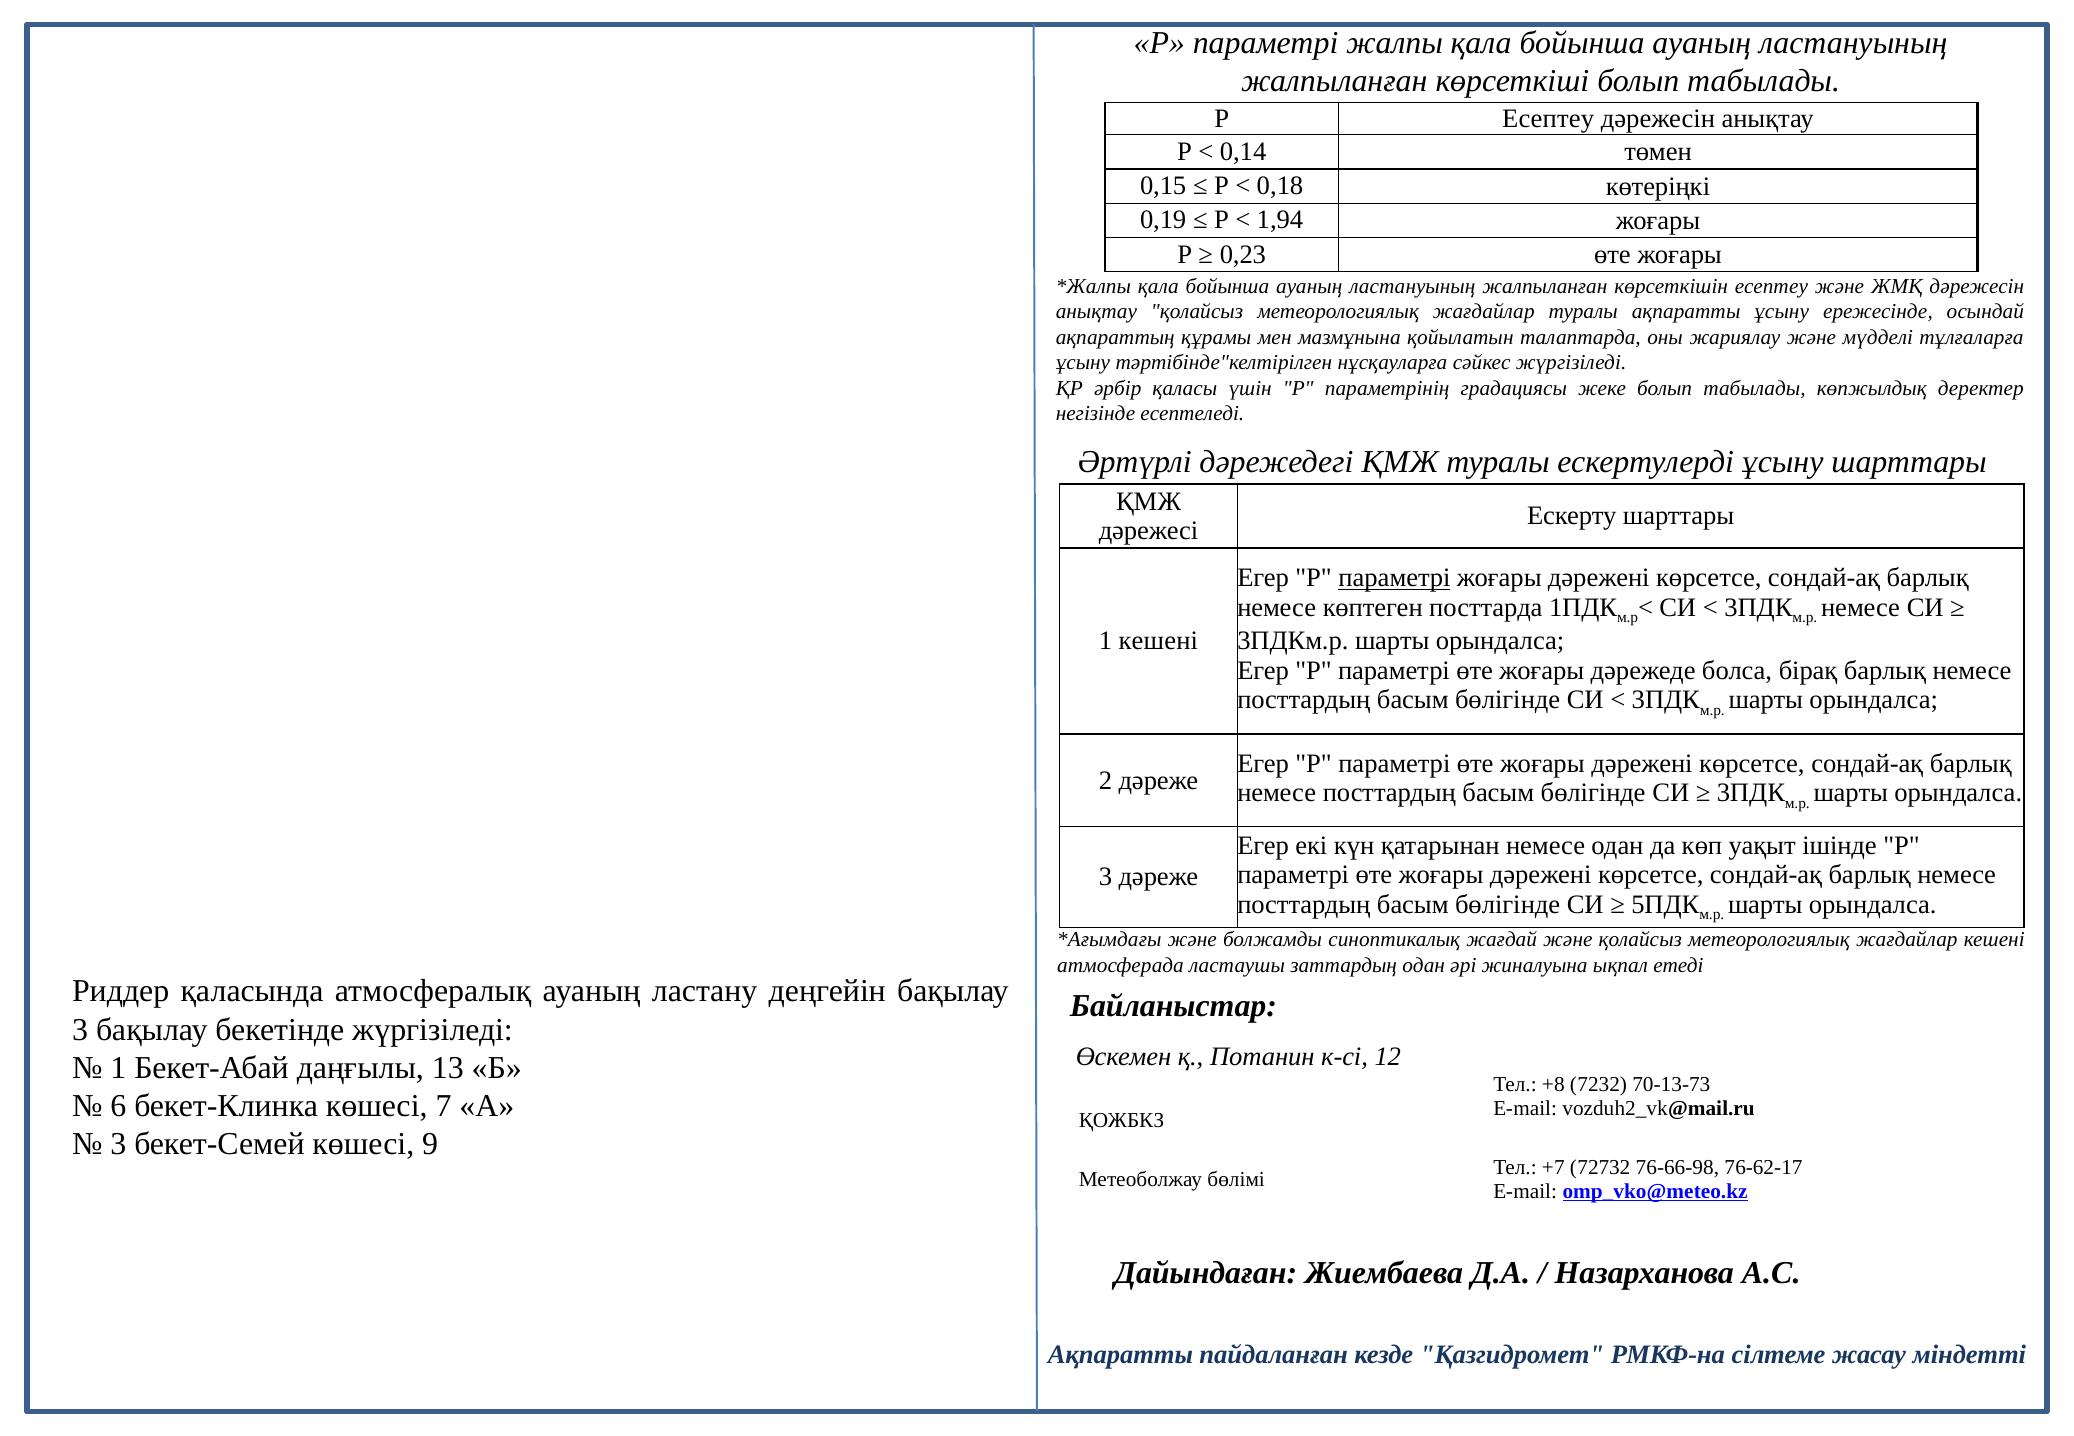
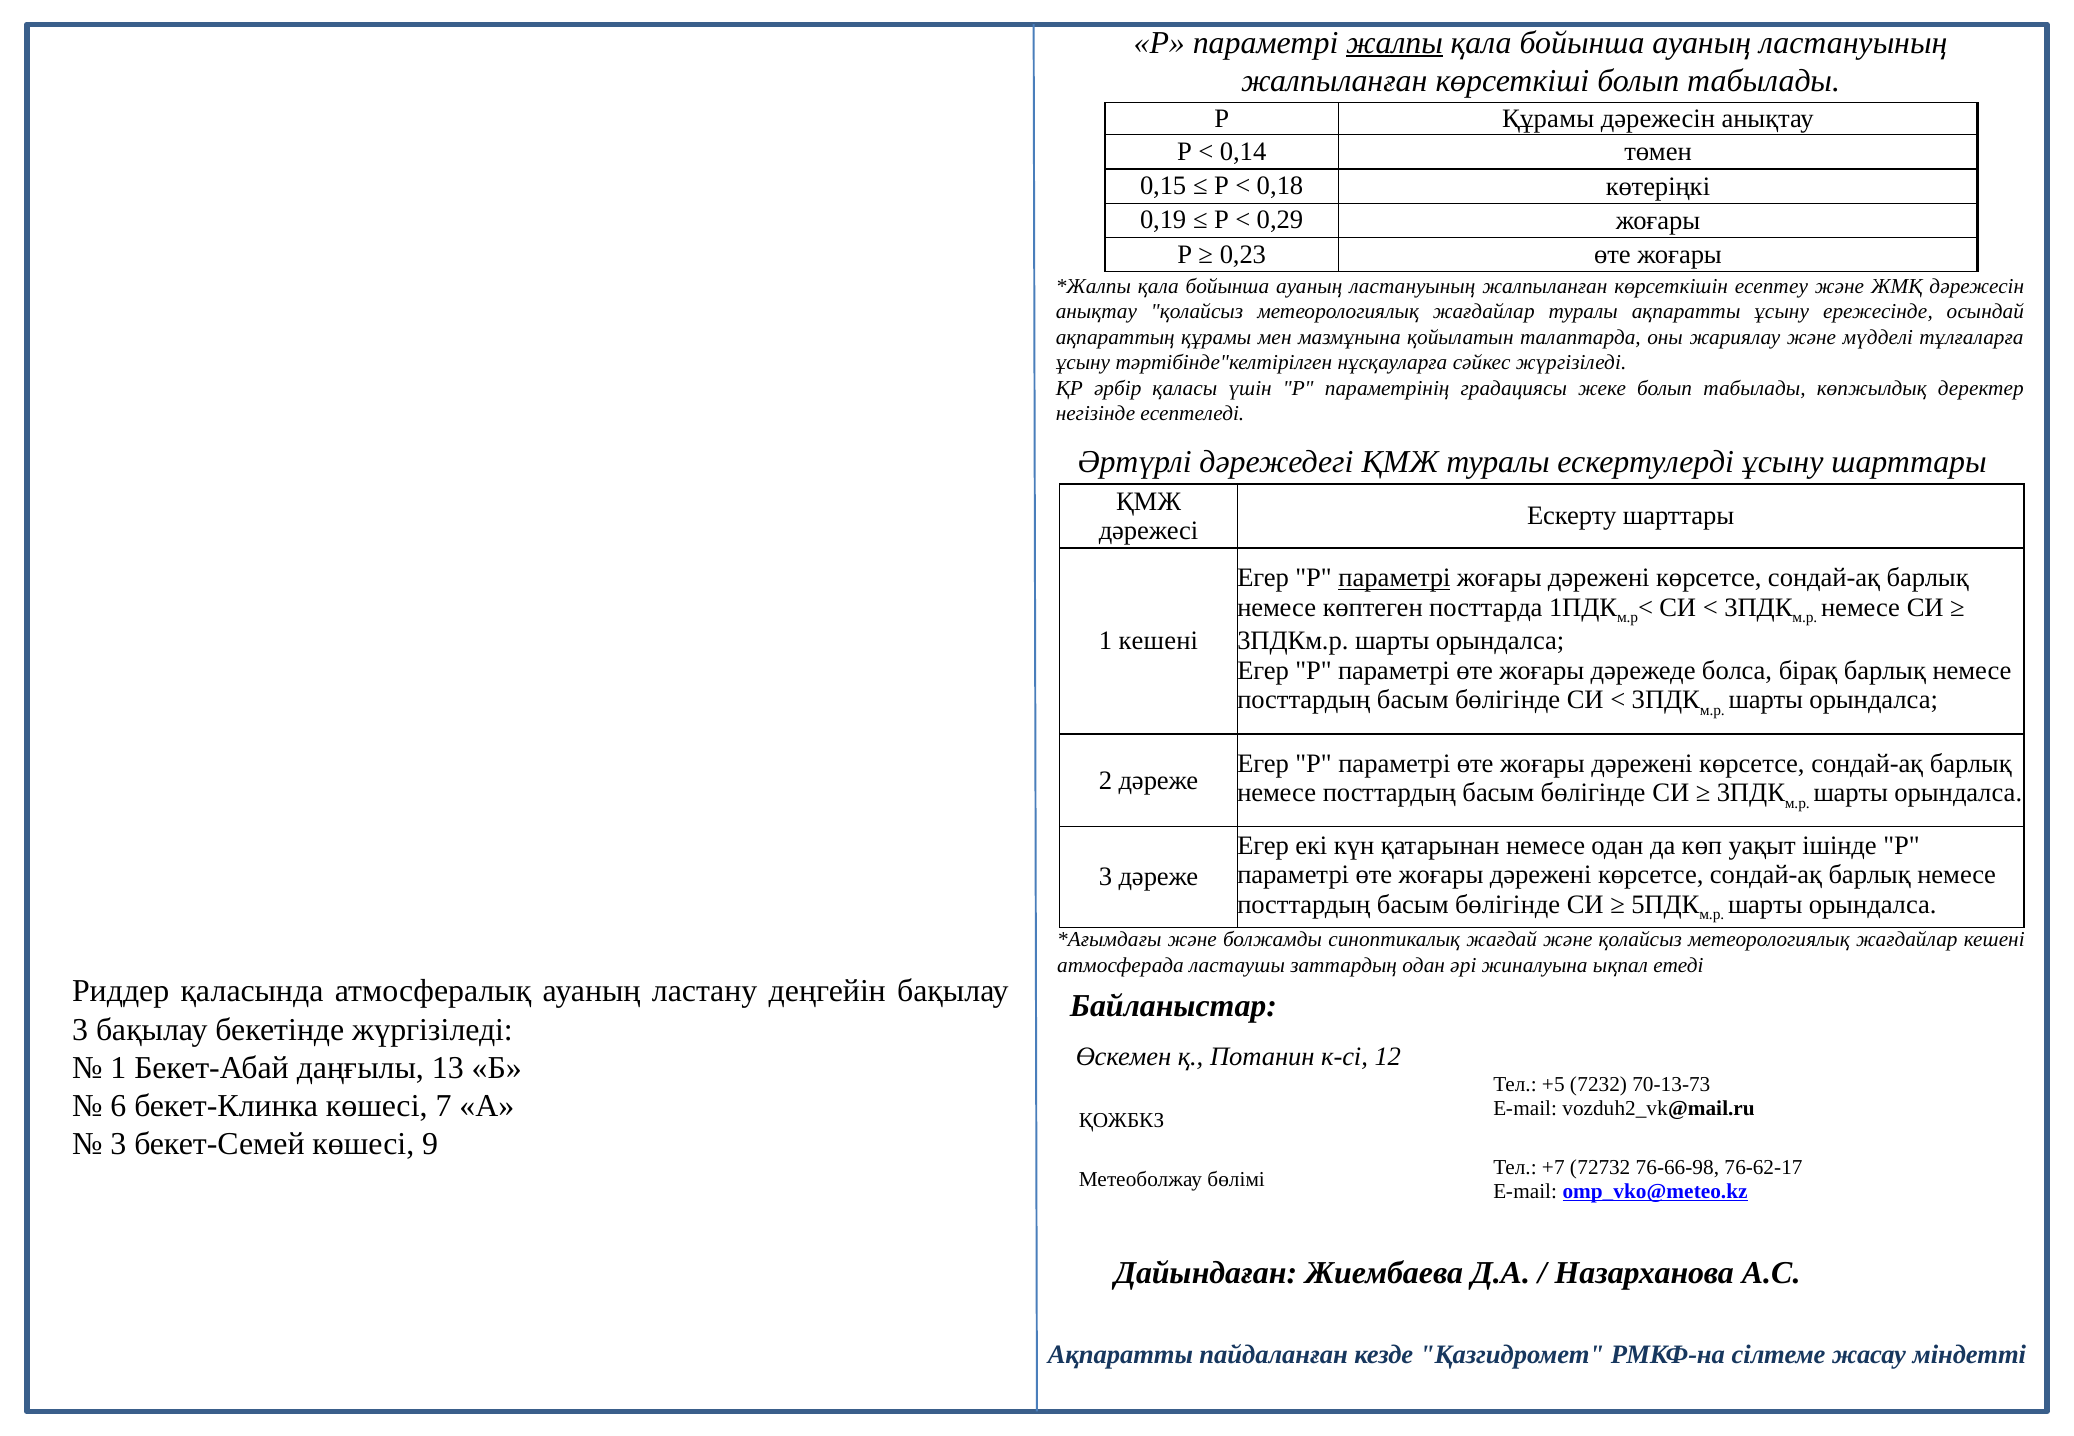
жалпы underline: none -> present (1394, 43)
Р Есептеу: Есептеу -> Құрамы (1548, 119)
1,94: 1,94 -> 0,29 (1280, 220)
+8: +8 -> +5 (1553, 1085)
